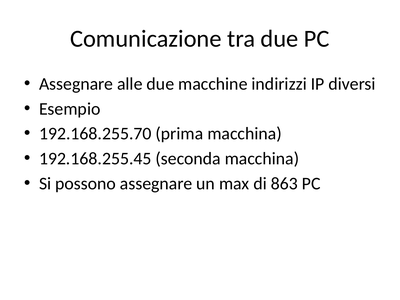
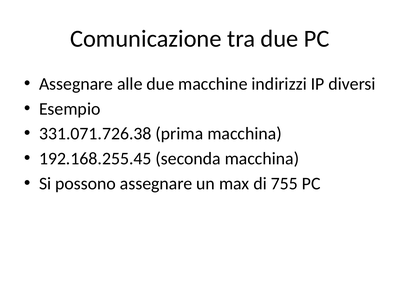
192.168.255.70: 192.168.255.70 -> 331.071.726.38 (95, 134)
863: 863 -> 755 (284, 184)
